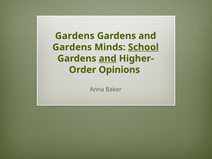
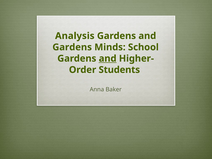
Gardens: Gardens -> Analysis (75, 36)
School underline: present -> none (143, 47)
Opinions: Opinions -> Students (119, 70)
